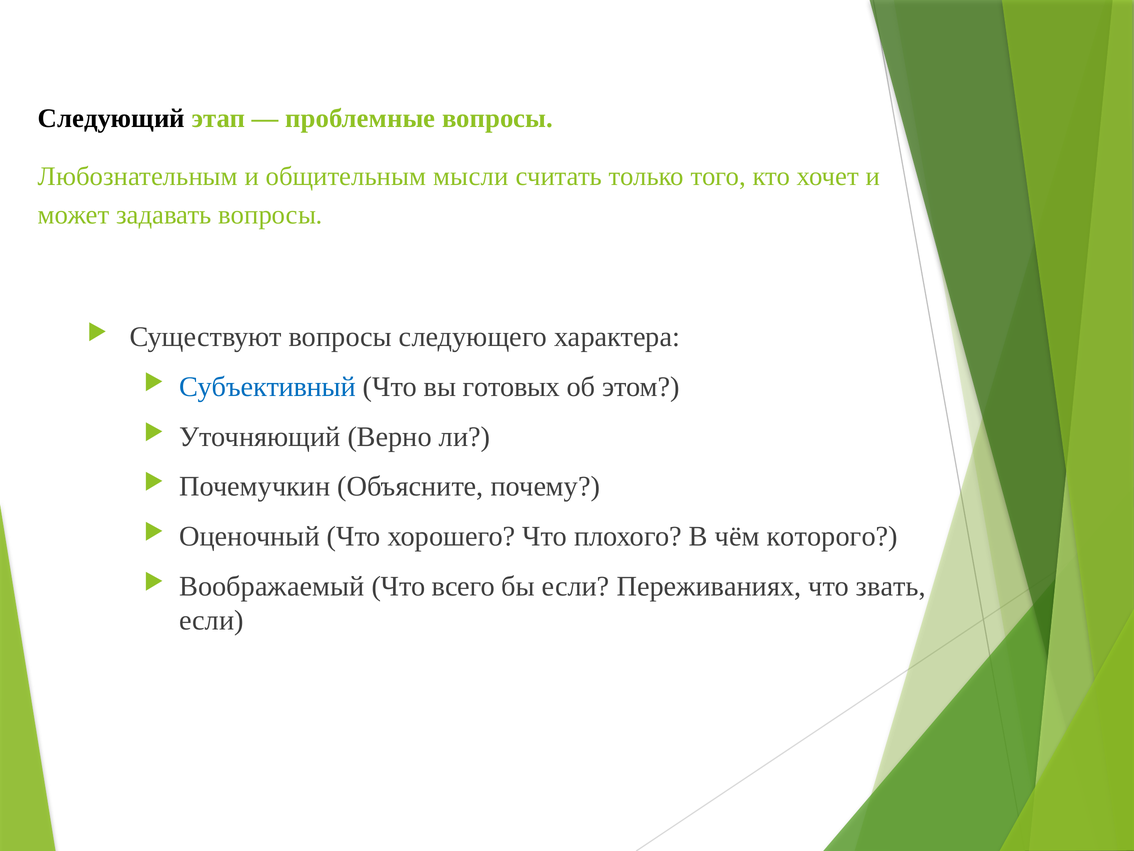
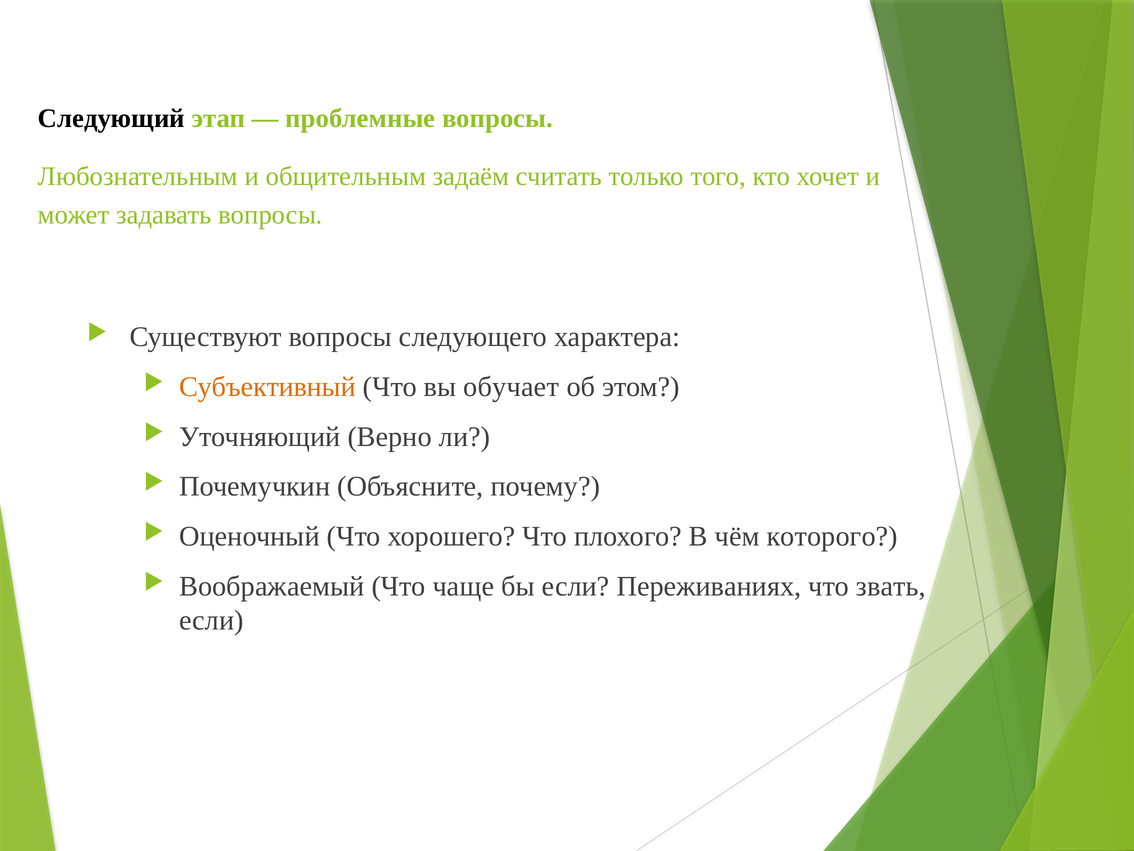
мысли: мысли -> задаём (471, 176)
Субъективный colour: blue -> orange (268, 387)
готовых: готовых -> обучает (511, 387)
всего: всего -> чаще (463, 586)
